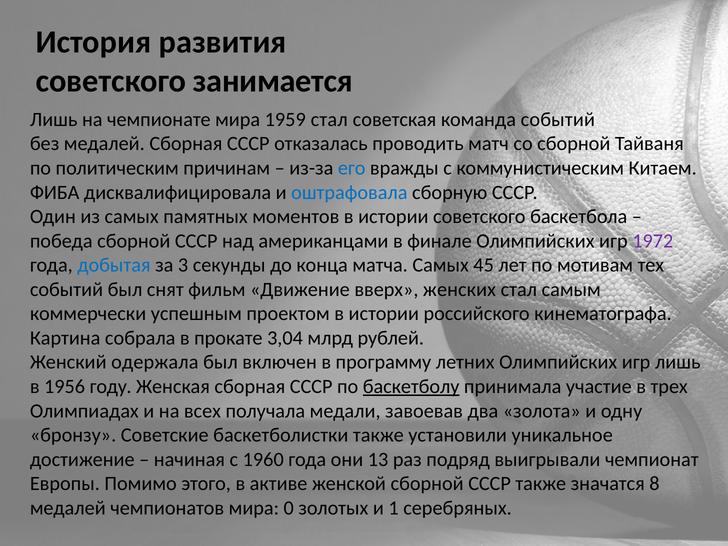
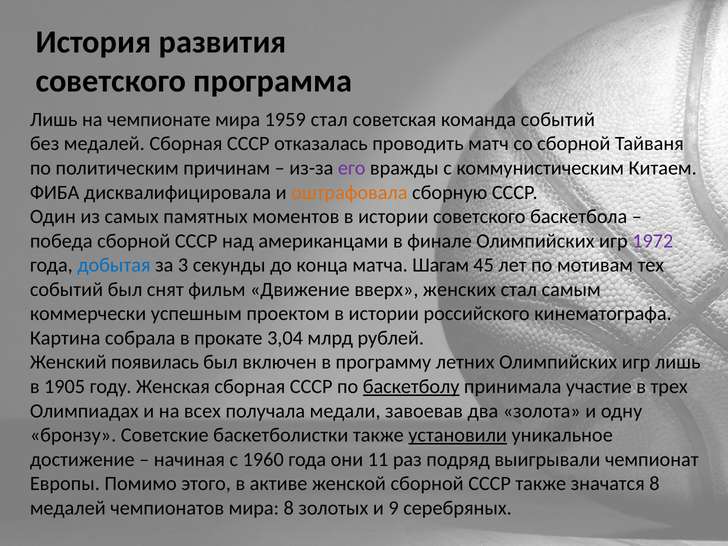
занимается: занимается -> программа (273, 81)
его colour: blue -> purple (352, 168)
оштрафовала colour: blue -> orange (349, 192)
матча Самых: Самых -> Шагам (441, 265)
одержала: одержала -> появилась (155, 362)
1956: 1956 -> 1905 (65, 387)
установили underline: none -> present (458, 435)
13: 13 -> 11 (378, 459)
мира 0: 0 -> 8 (289, 508)
1: 1 -> 9 (394, 508)
